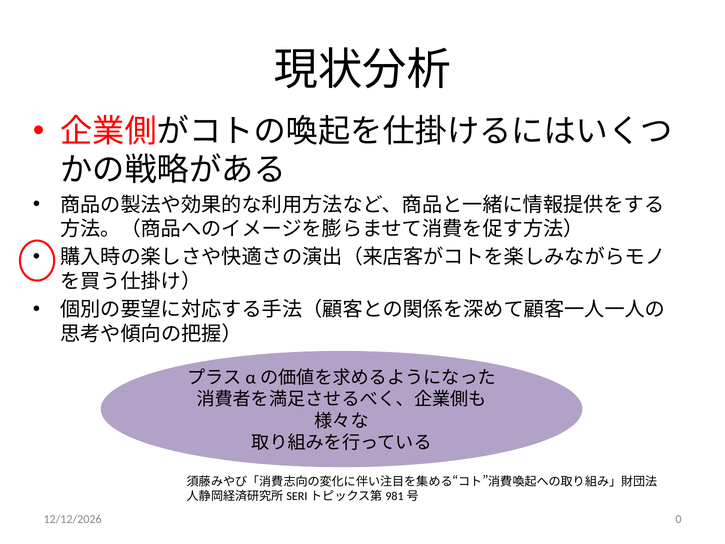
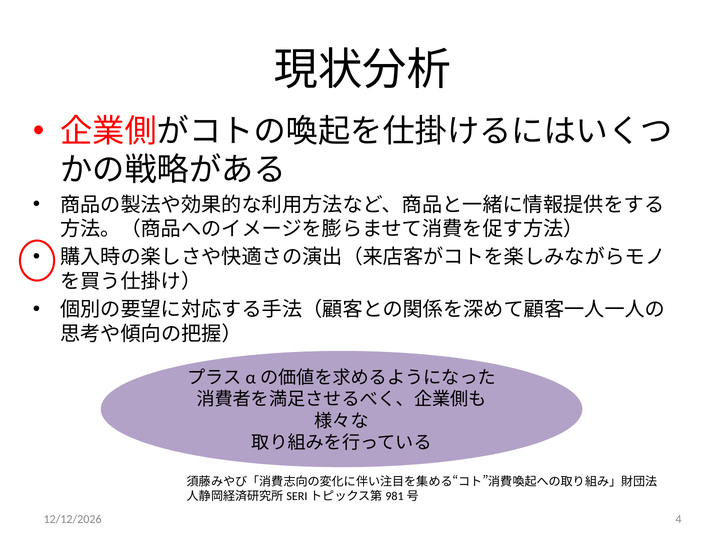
0: 0 -> 4 (679, 519)
